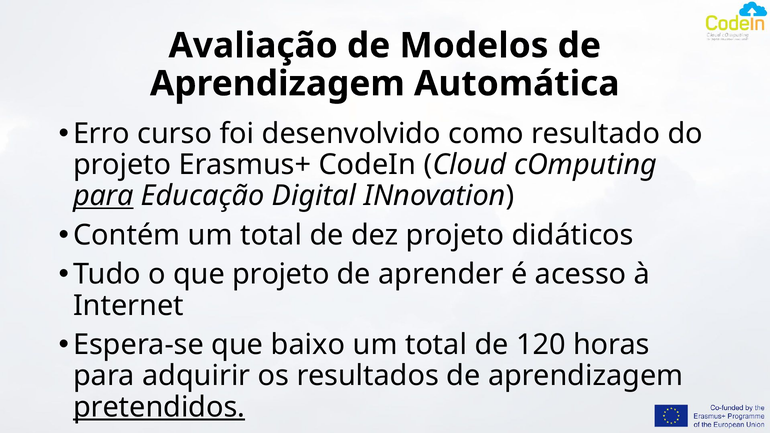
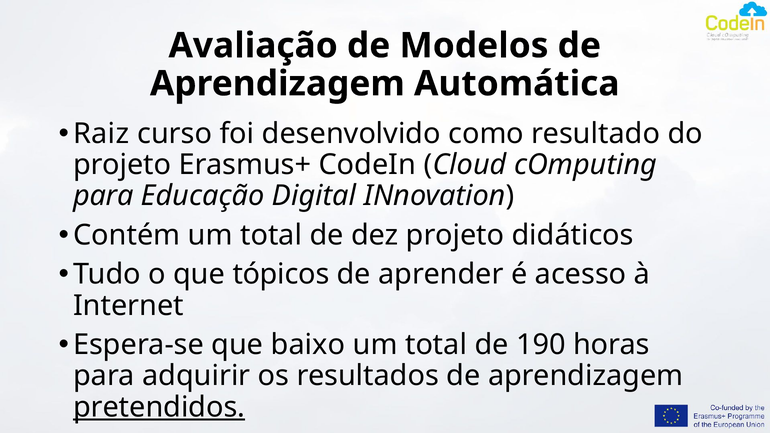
Erro: Erro -> Raiz (101, 134)
para underline: present -> none (103, 196)
que projeto: projeto -> tópicos (281, 274)
120: 120 -> 190 (541, 345)
